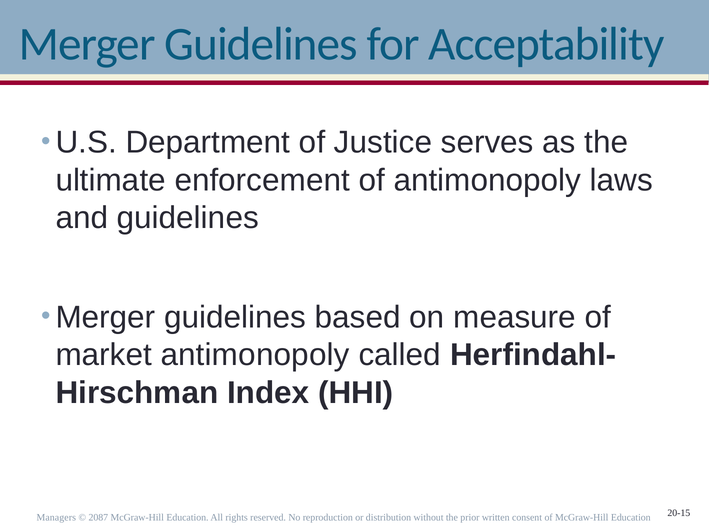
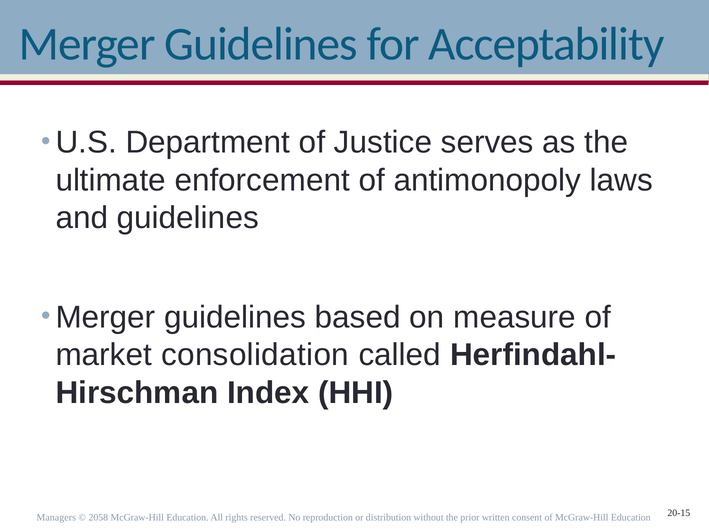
market antimonopoly: antimonopoly -> consolidation (255, 356)
2087: 2087 -> 2058 (98, 518)
